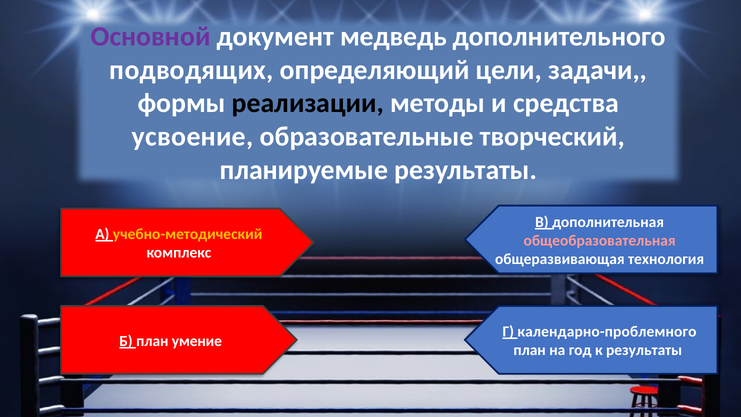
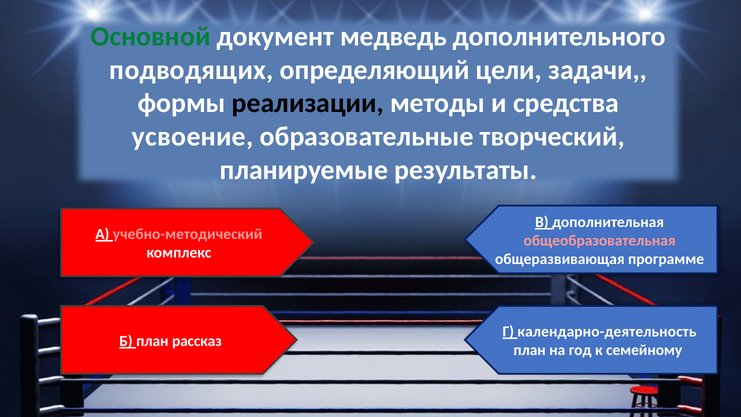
Основной colour: purple -> green (151, 37)
учебно-методический colour: yellow -> pink (188, 234)
технология: технология -> программе (666, 259)
календарно-проблемного: календарно-проблемного -> календарно-деятельность (607, 331)
умение: умение -> рассказ (197, 341)
к результаты: результаты -> семейному (644, 350)
